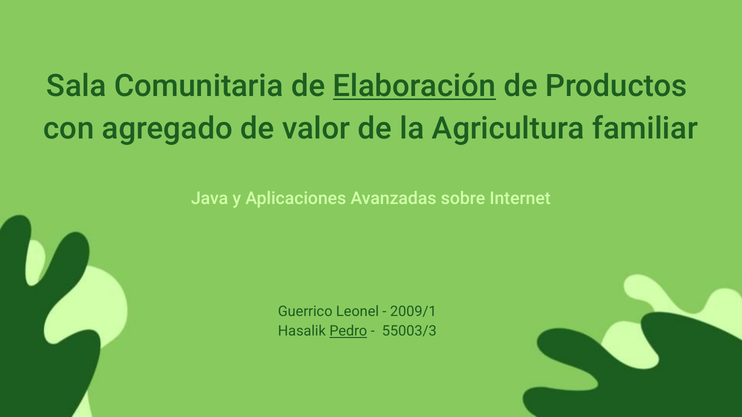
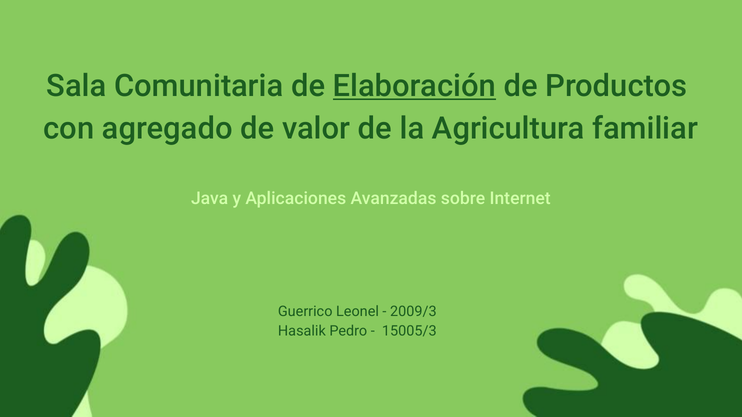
2009/1: 2009/1 -> 2009/3 (413, 312)
Pedro underline: present -> none (348, 331)
55003/3: 55003/3 -> 15005/3 (409, 331)
